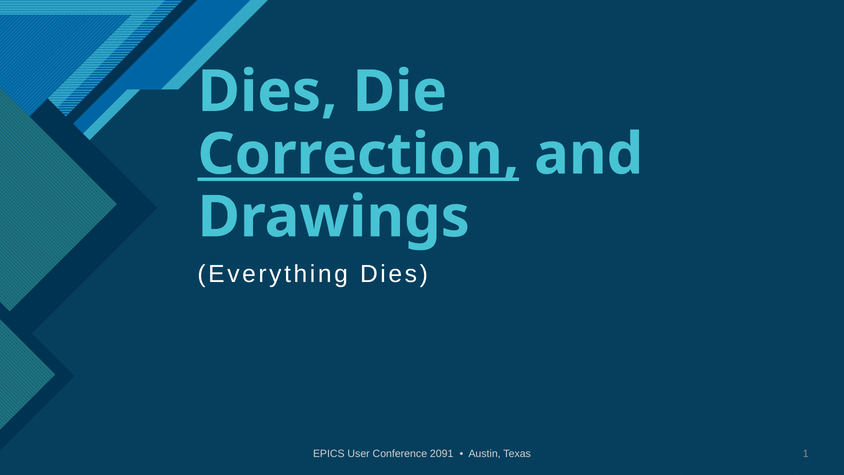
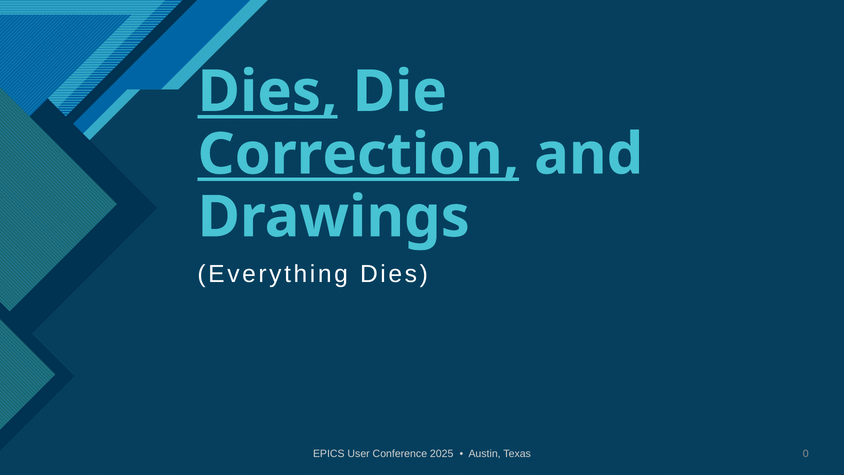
Dies underline: none -> present (268, 92)
2091: 2091 -> 2025 (442, 453)
1: 1 -> 0 (806, 453)
